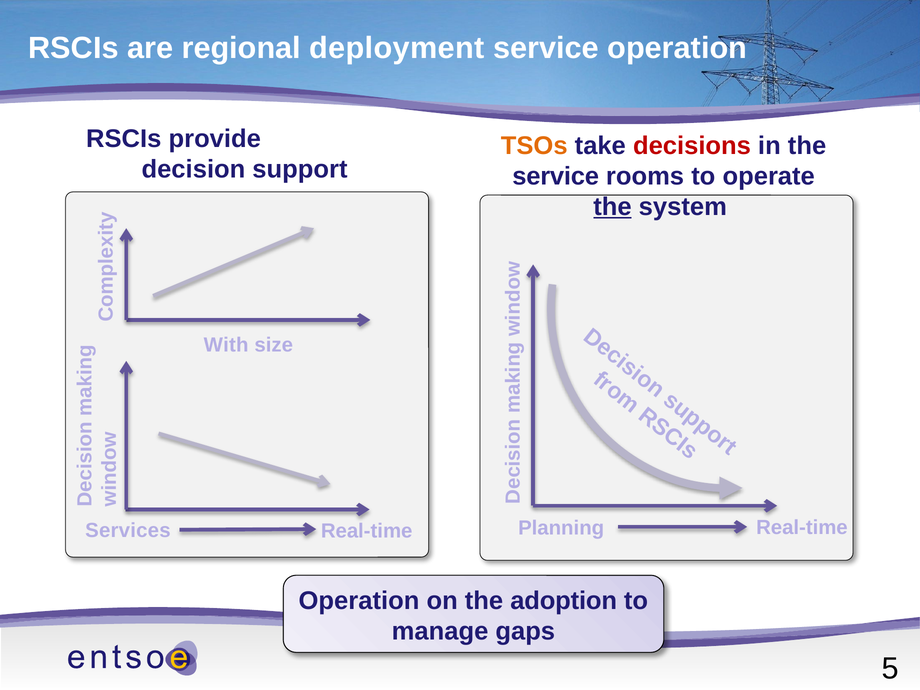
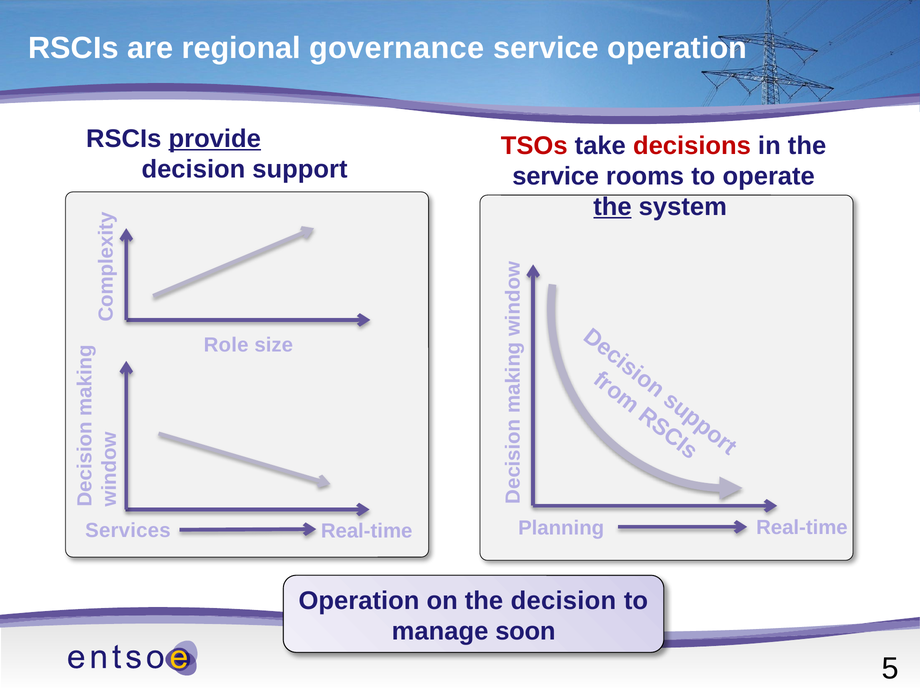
deployment: deployment -> governance (397, 48)
provide underline: none -> present (215, 139)
TSOs colour: orange -> red (534, 146)
With: With -> Role (226, 345)
the adoption: adoption -> decision (563, 601)
gaps: gaps -> soon (525, 631)
